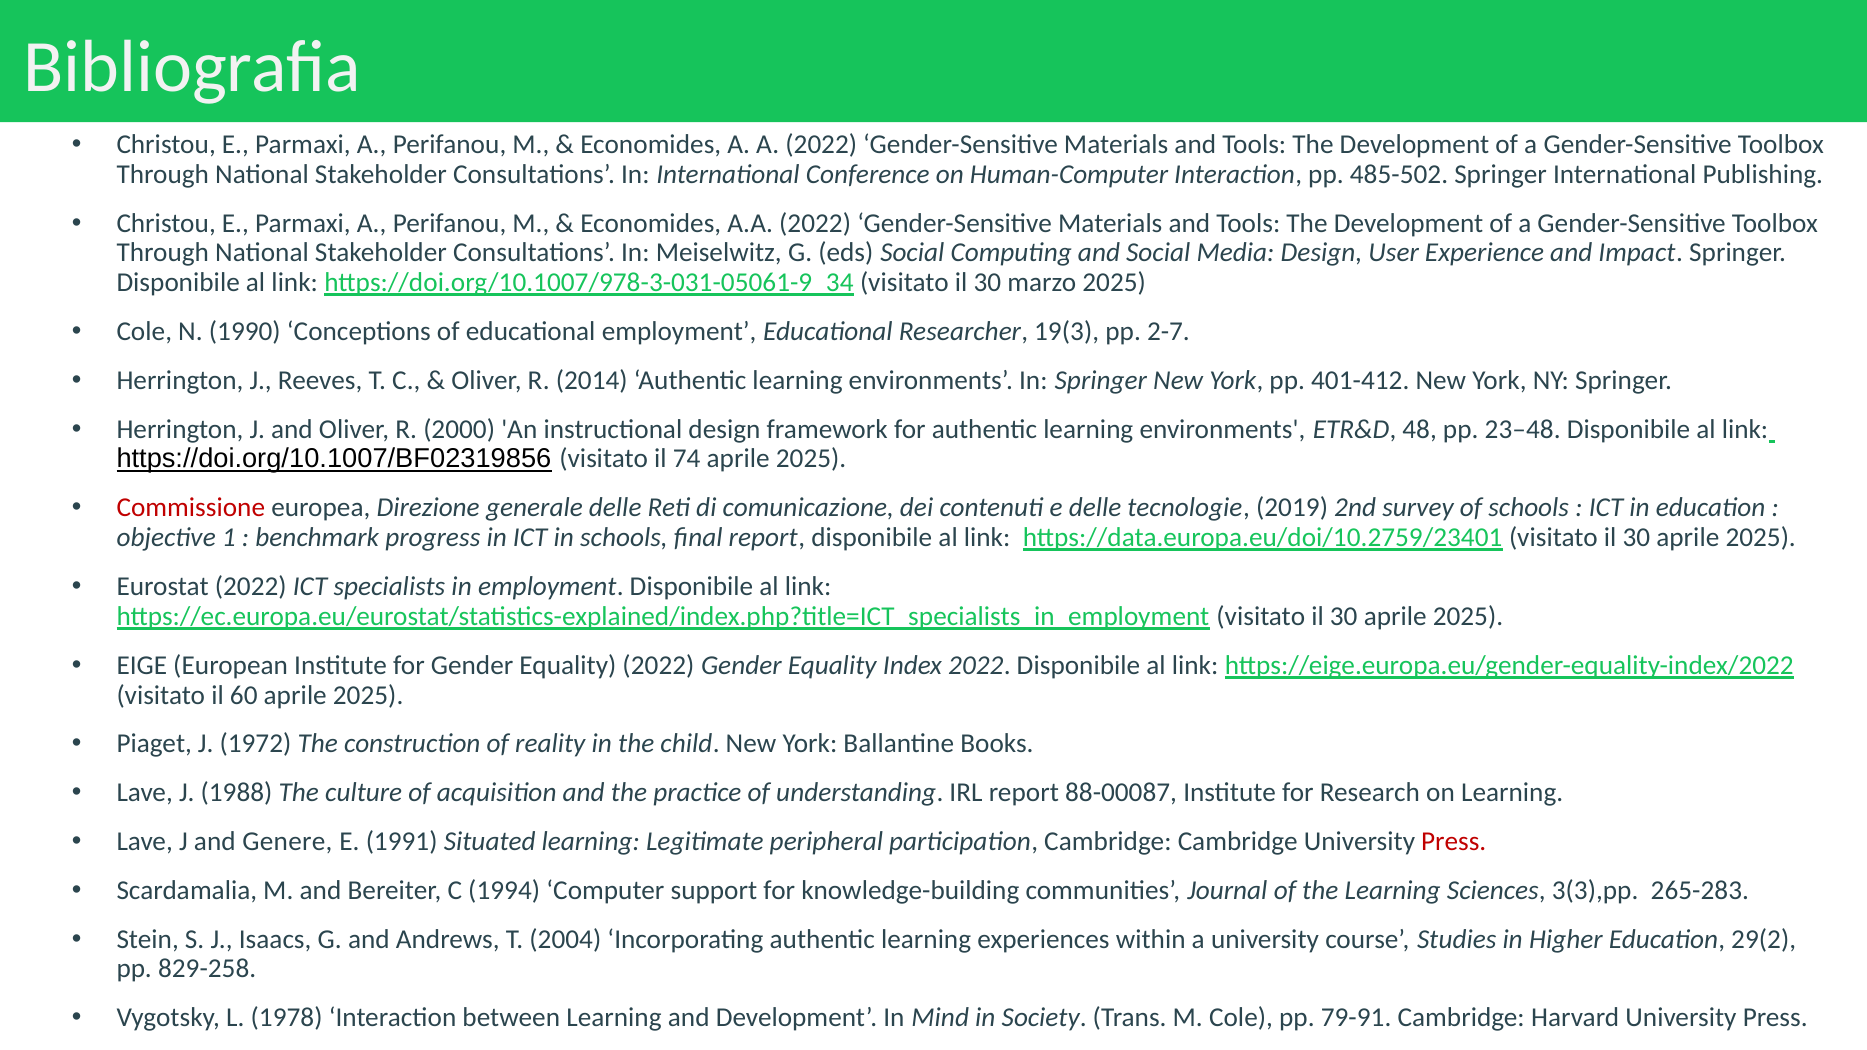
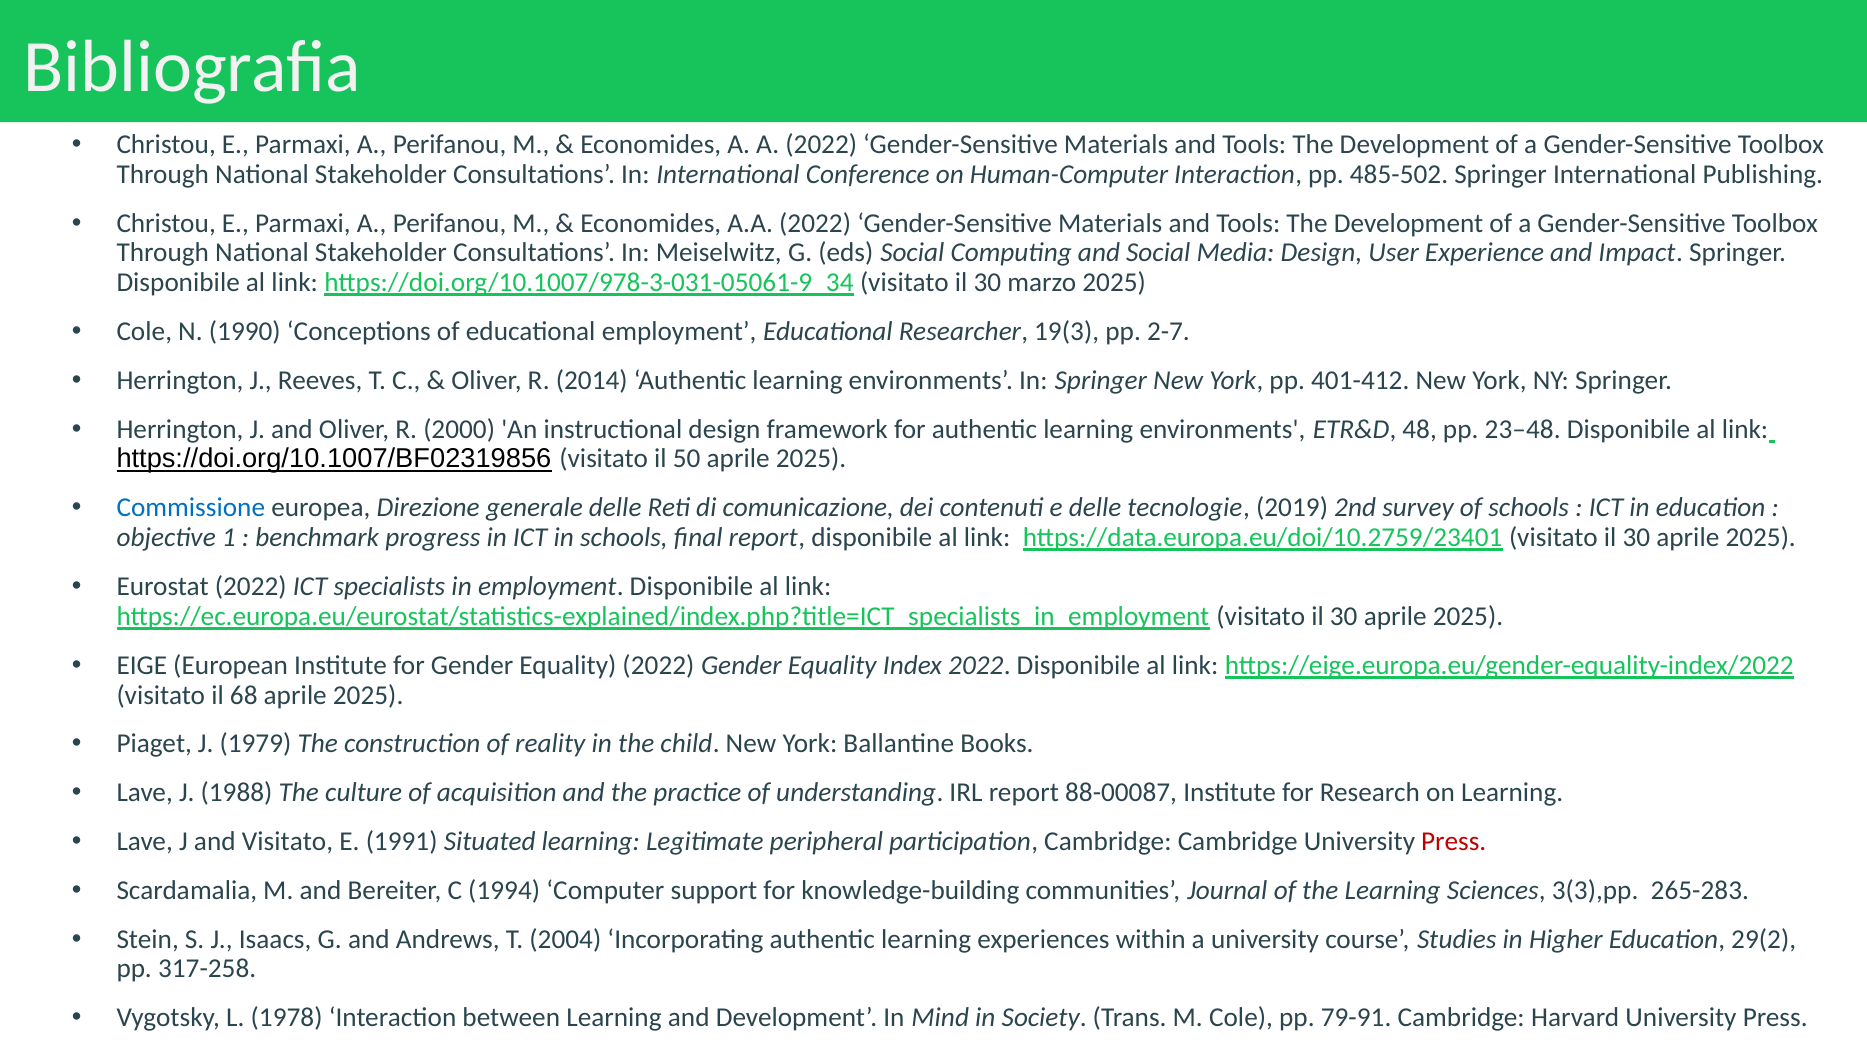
74: 74 -> 50 (687, 459)
Commissione colour: red -> blue (191, 508)
60: 60 -> 68 (244, 695)
1972: 1972 -> 1979 (255, 744)
and Genere: Genere -> Visitato (288, 842)
829-258: 829-258 -> 317-258 (207, 969)
